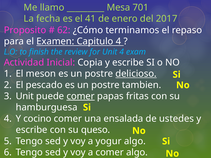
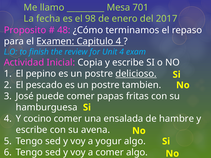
41: 41 -> 98 (90, 19)
62: 62 -> 48 (64, 30)
meson: meson -> pepino (41, 74)
Unit: Unit -> José (25, 96)
comer underline: present -> none (81, 96)
ustedes: ustedes -> hambre (177, 119)
queso: queso -> avena (96, 130)
